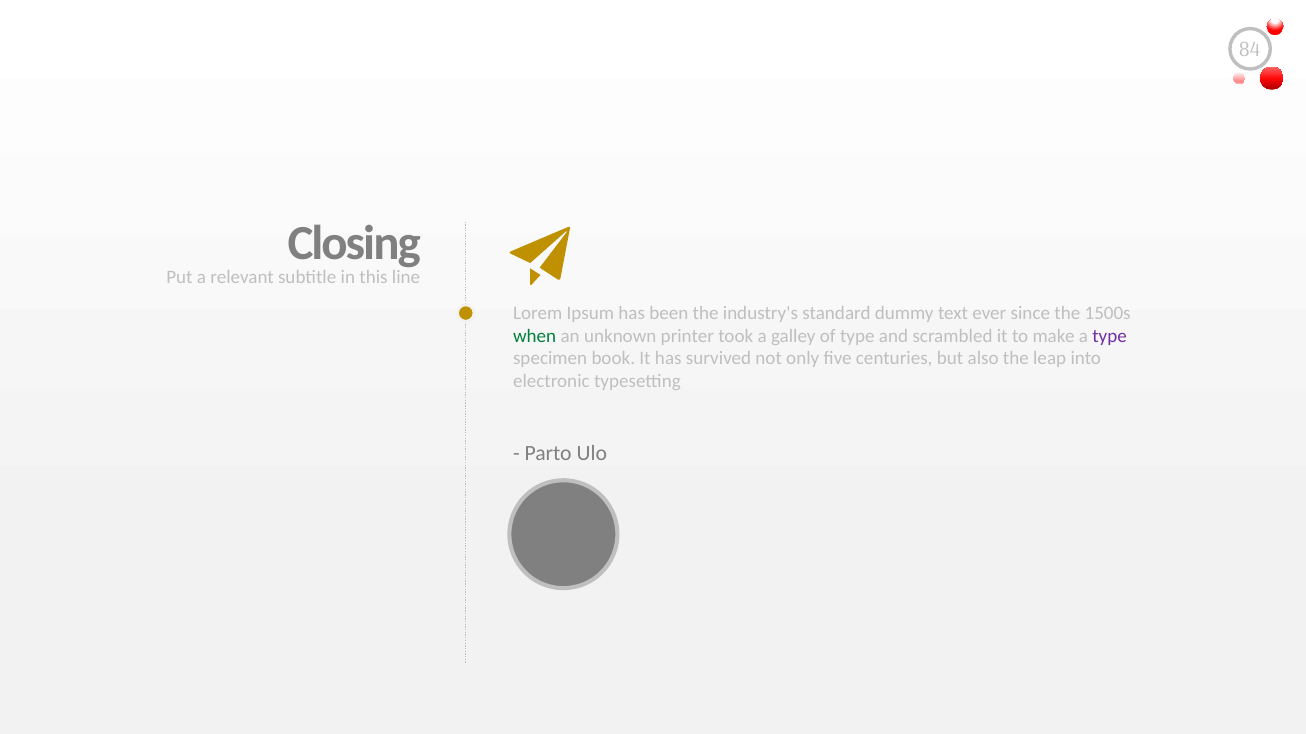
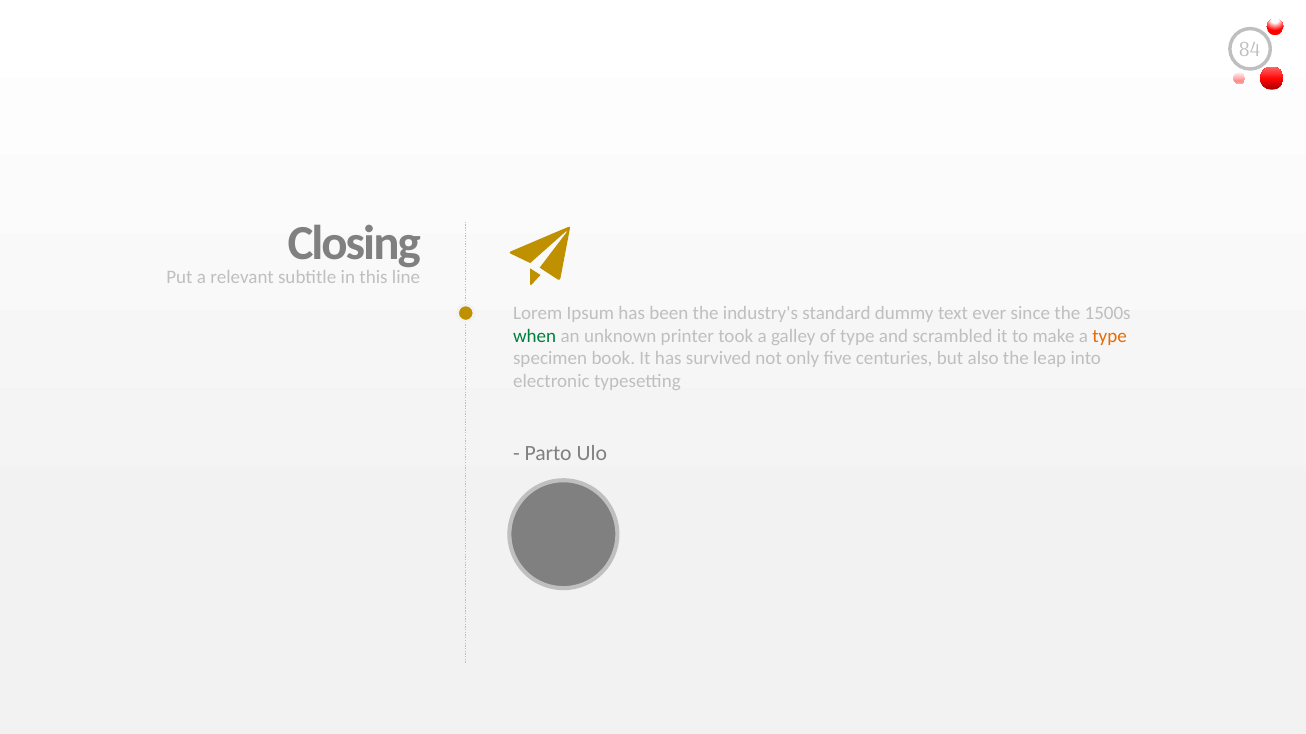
type colour: purple -> orange (1110, 336)
